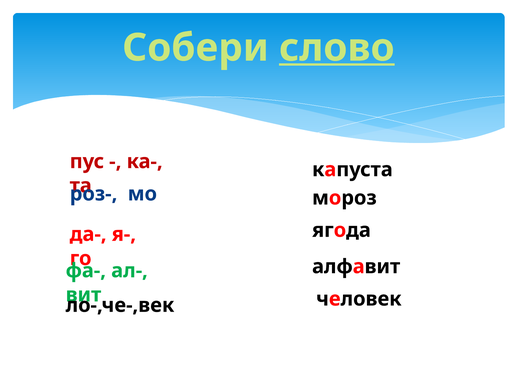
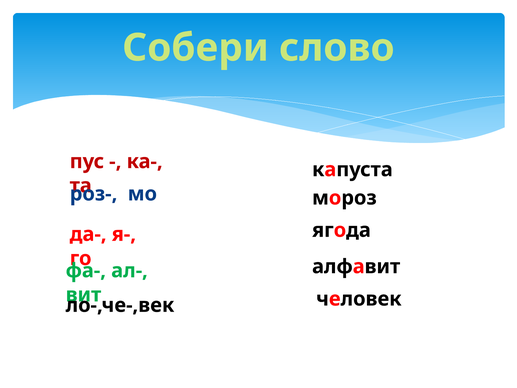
слово underline: present -> none (337, 48)
